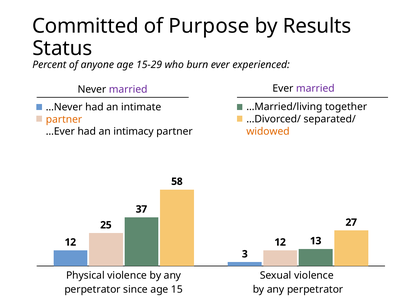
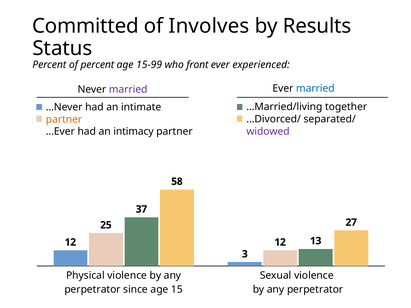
Purpose: Purpose -> Involves (209, 26)
of anyone: anyone -> percent (97, 65)
15-29: 15-29 -> 15-99 (149, 65)
burn: burn -> front (197, 65)
married colour: purple -> blue (315, 89)
widowed colour: orange -> purple (268, 132)
